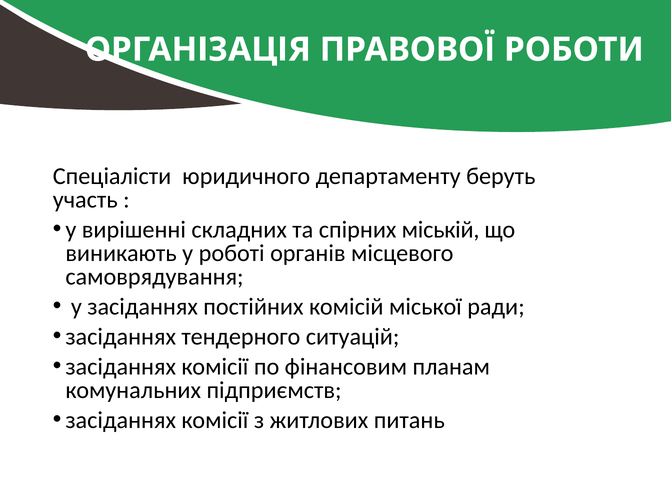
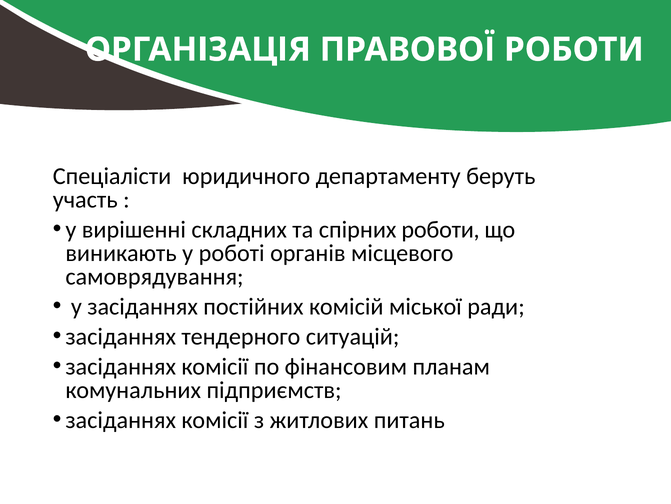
спірних міській: міській -> роботи (441, 229)
